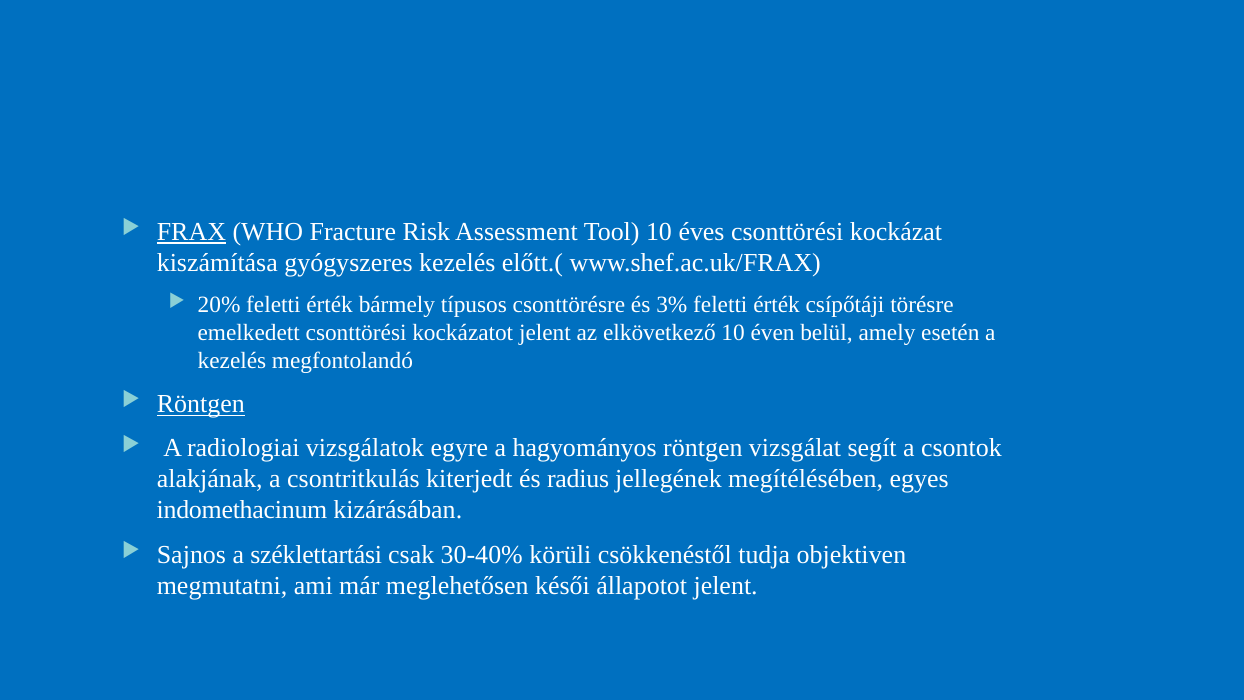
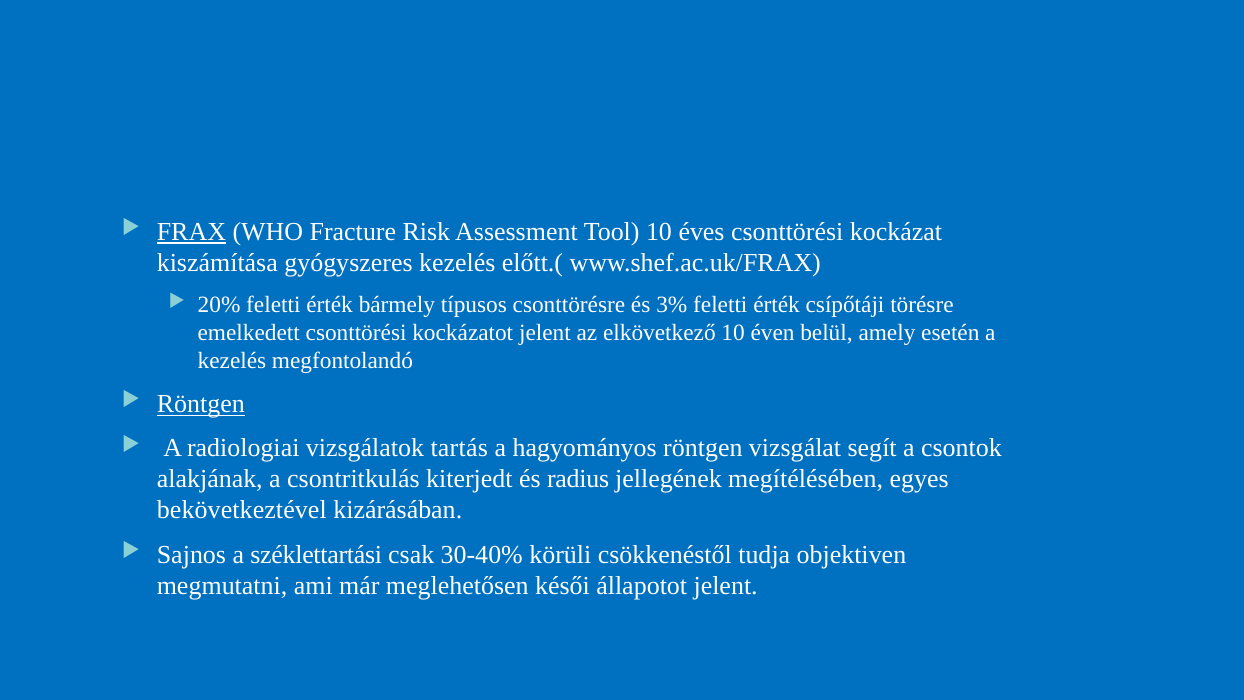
egyre: egyre -> tartás (459, 448)
indomethacinum: indomethacinum -> bekövetkeztével (242, 510)
